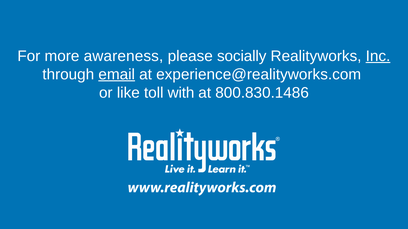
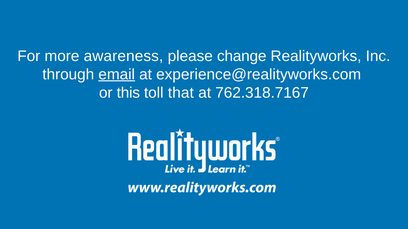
socially: socially -> change (242, 56)
Inc underline: present -> none (378, 56)
like: like -> this (128, 93)
with: with -> that (181, 93)
800.830.1486: 800.830.1486 -> 762.318.7167 (262, 93)
